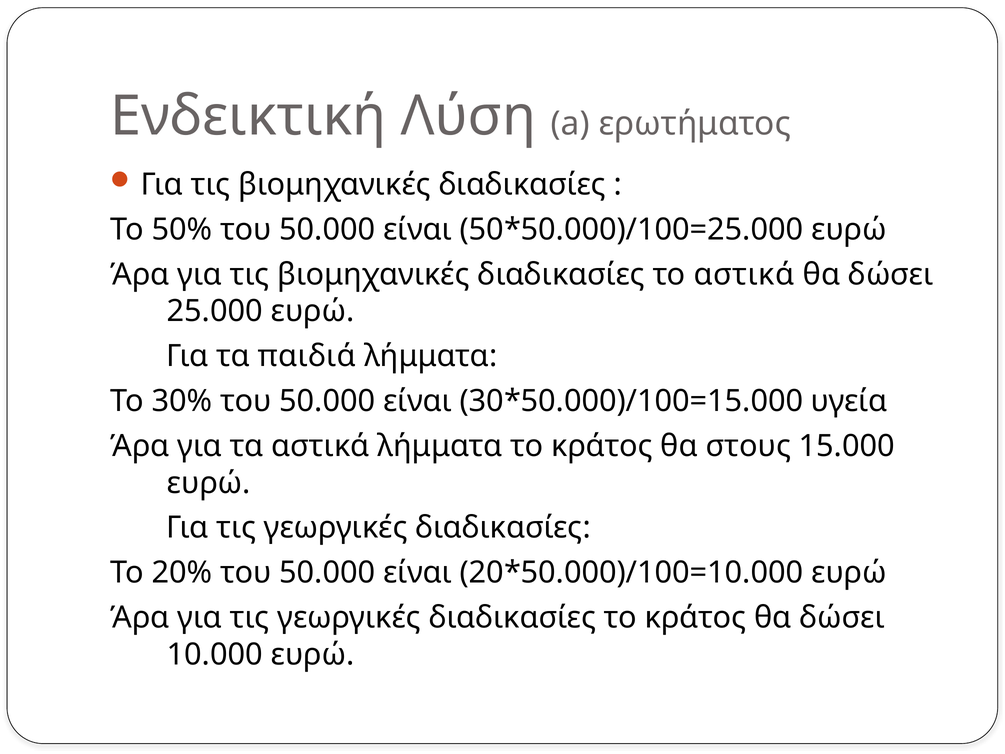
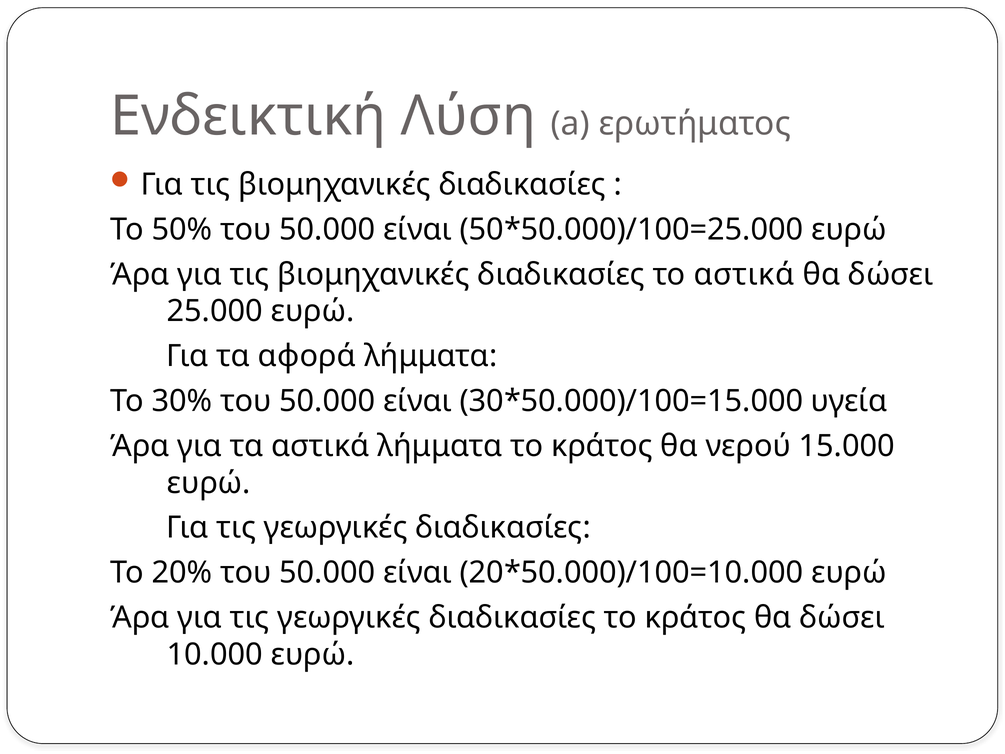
παιδιά: παιδιά -> αφορά (307, 356)
στους: στους -> νερού (748, 446)
